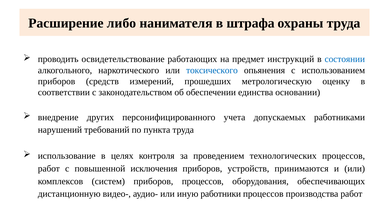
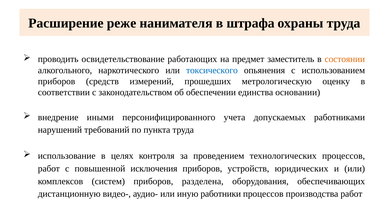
либо: либо -> реже (122, 23)
инструкций: инструкций -> заместитель (291, 59)
состоянии colour: blue -> orange (345, 59)
других: других -> иными (100, 117)
принимаются: принимаются -> юридических (302, 168)
приборов процессов: процессов -> разделена (203, 181)
